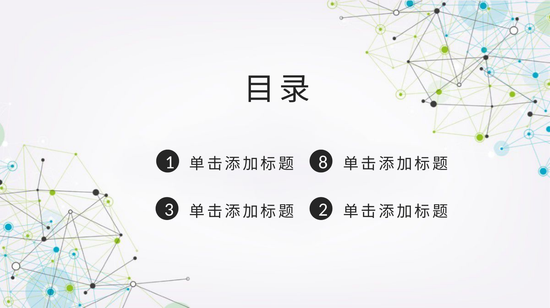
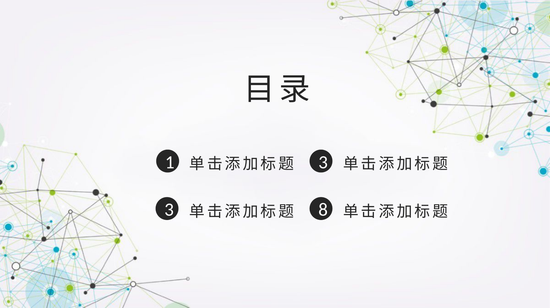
8: 8 -> 3 (323, 162)
2: 2 -> 8 (323, 210)
